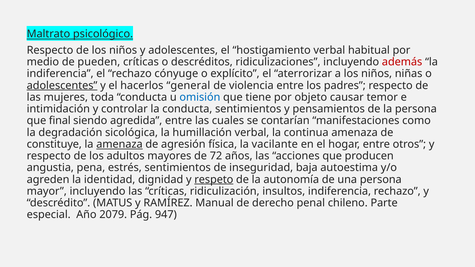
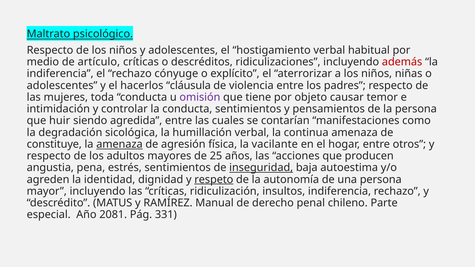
pueden: pueden -> artículo (99, 62)
adolescentes underline: present -> none (62, 86)
general: general -> cláusula (188, 86)
omisión colour: blue -> purple (200, 97)
final: final -> huir (60, 121)
72: 72 -> 25 (216, 156)
inseguridad underline: none -> present (261, 168)
2079: 2079 -> 2081 (113, 215)
947: 947 -> 331 (166, 215)
